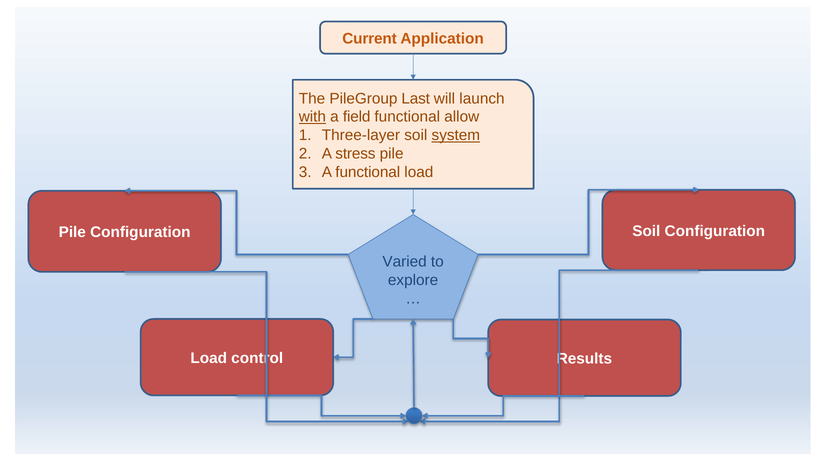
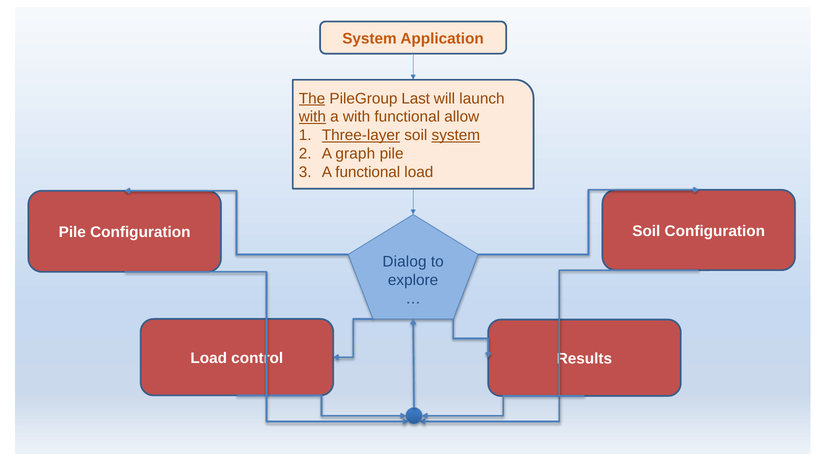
Current: Current -> System (369, 39)
The underline: none -> present (312, 98)
a field: field -> with (357, 117)
Three-layer underline: none -> present (361, 135)
stress: stress -> graph (355, 154)
Varied: Varied -> Dialog (405, 262)
